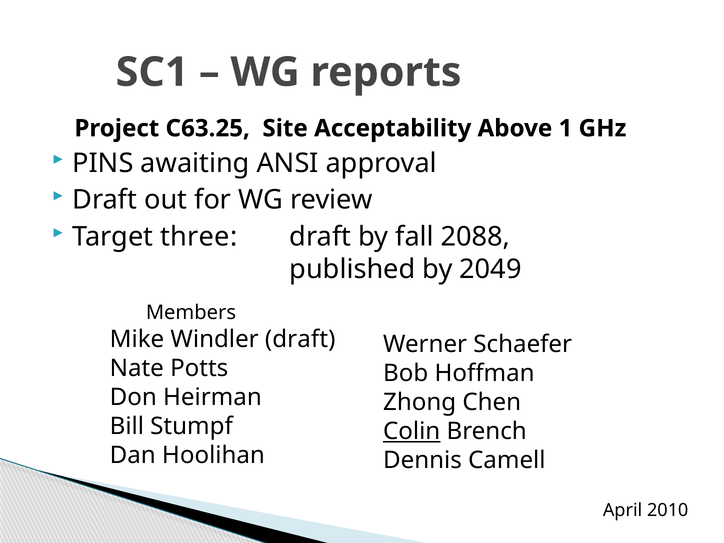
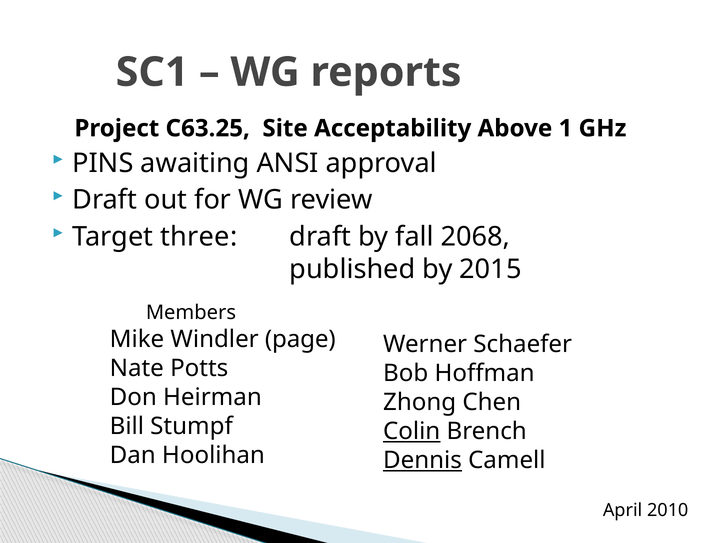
2088: 2088 -> 2068 (476, 237)
2049: 2049 -> 2015 (490, 269)
Windler draft: draft -> page (300, 339)
Dennis underline: none -> present (423, 460)
